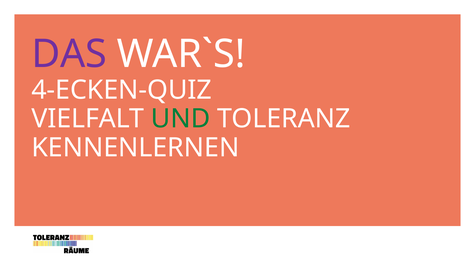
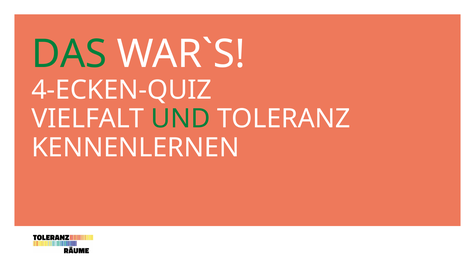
DAS colour: purple -> green (69, 54)
